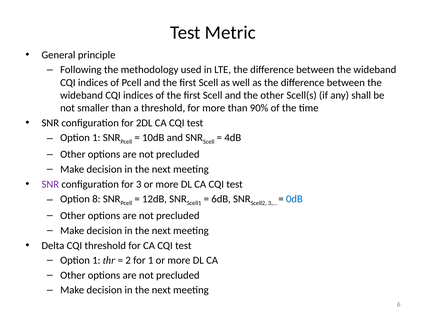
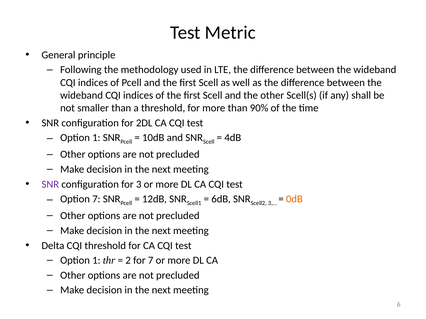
Option 8: 8 -> 7 (96, 199)
0dB colour: blue -> orange (294, 199)
for 1: 1 -> 7 (151, 261)
